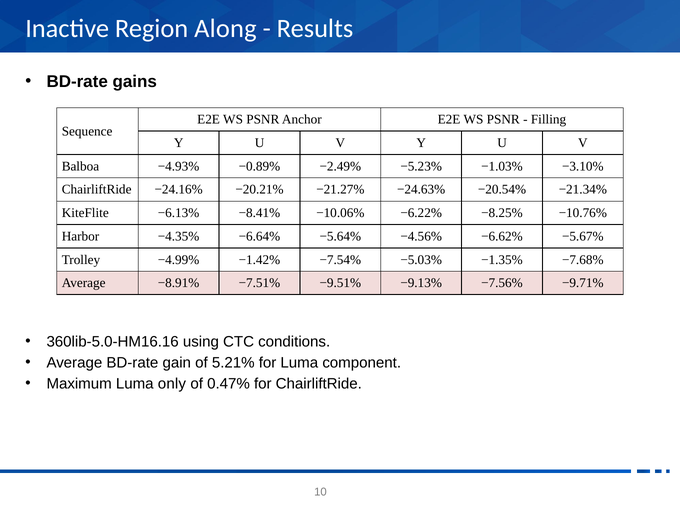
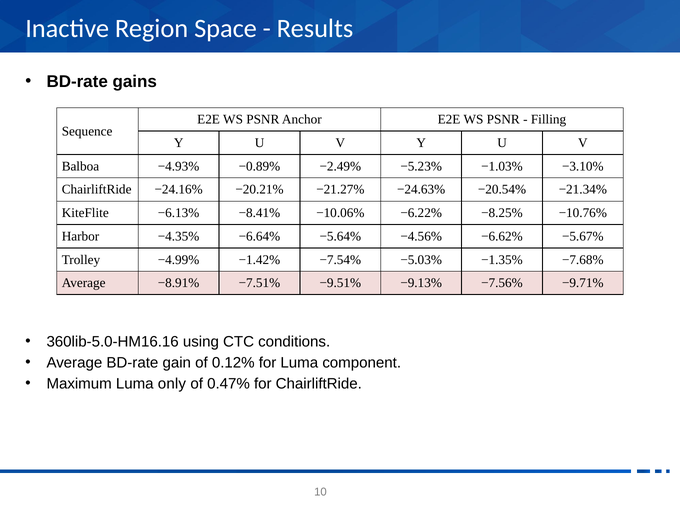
Along: Along -> Space (226, 29)
5.21%: 5.21% -> 0.12% (233, 363)
